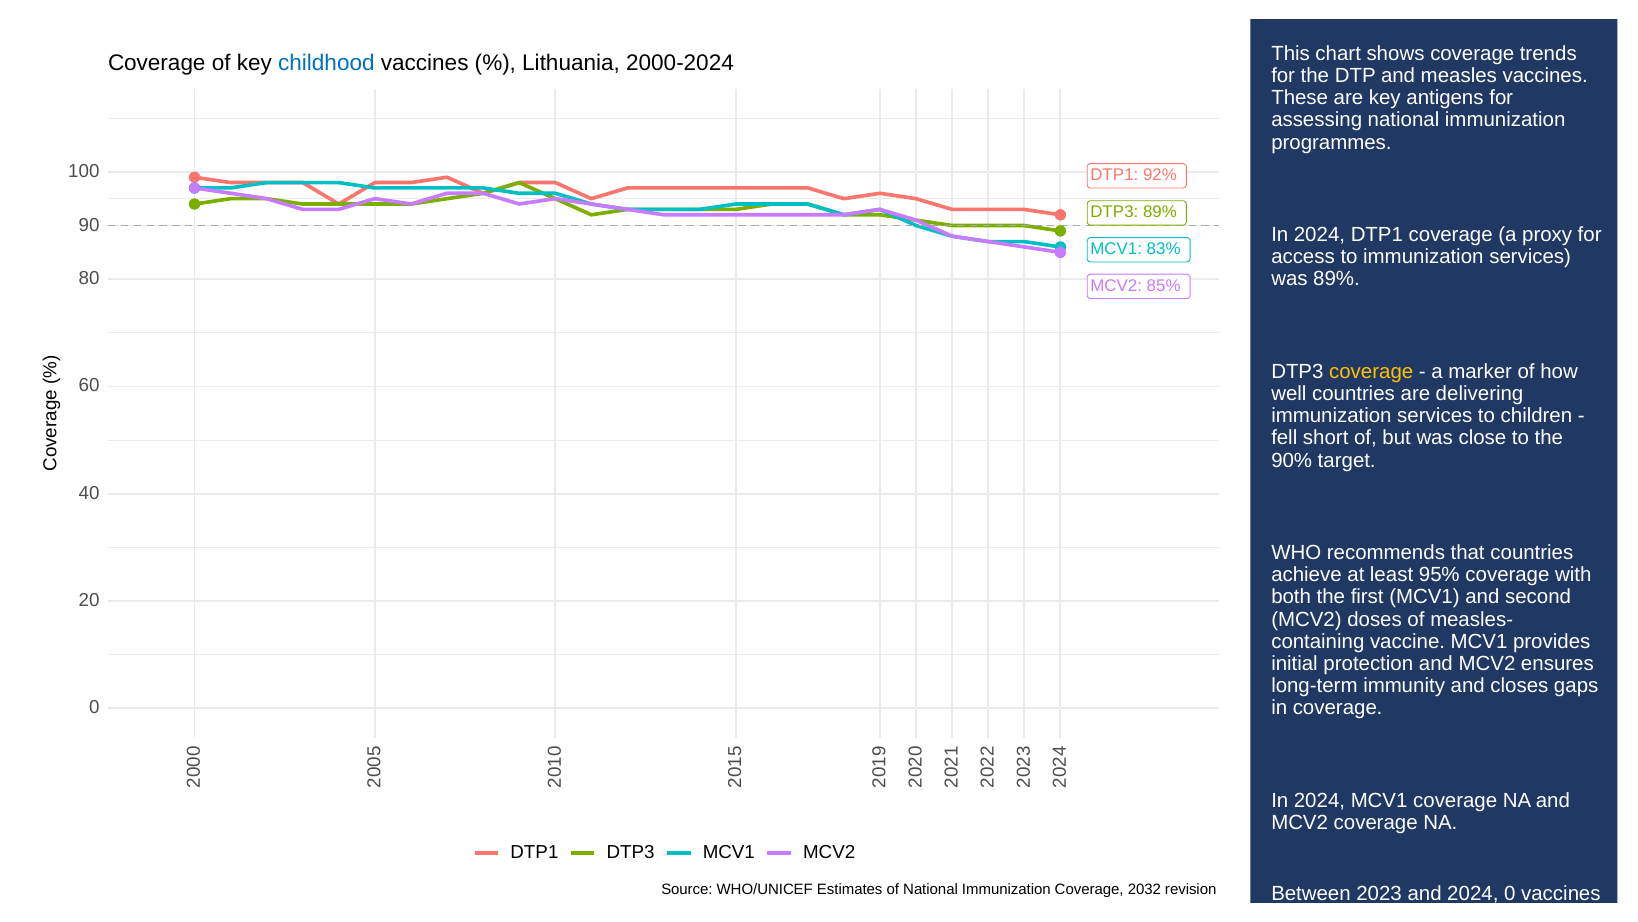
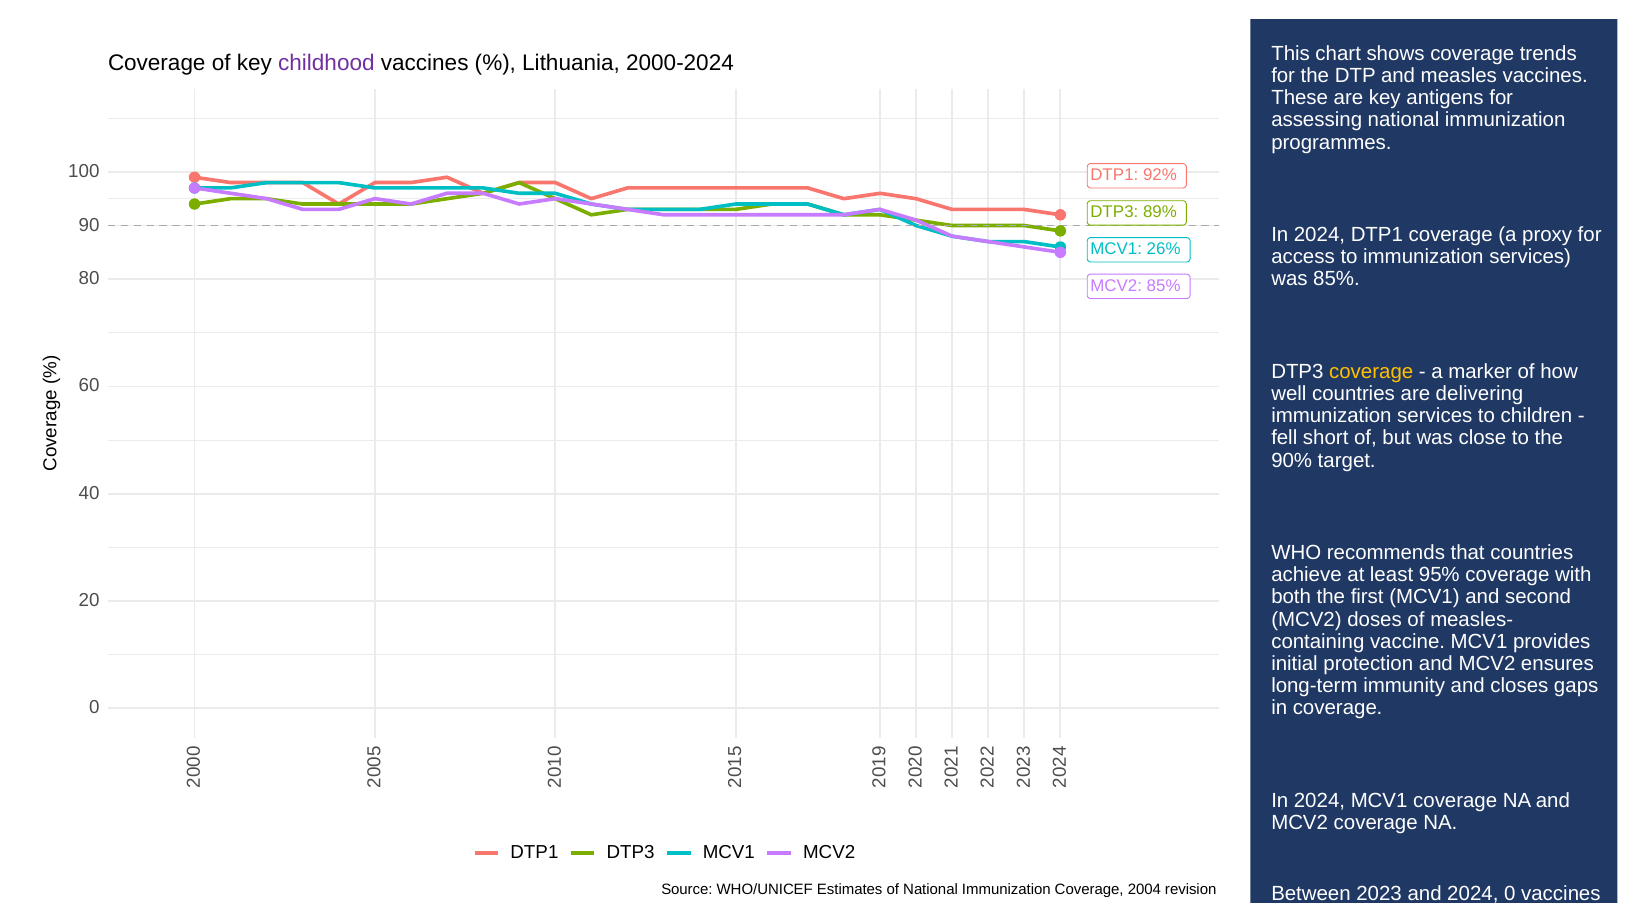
childhood colour: blue -> purple (326, 63)
83%: 83% -> 26% (1164, 249)
was 89%: 89% -> 85% (1336, 279)
2032: 2032 -> 2004 (1144, 889)
